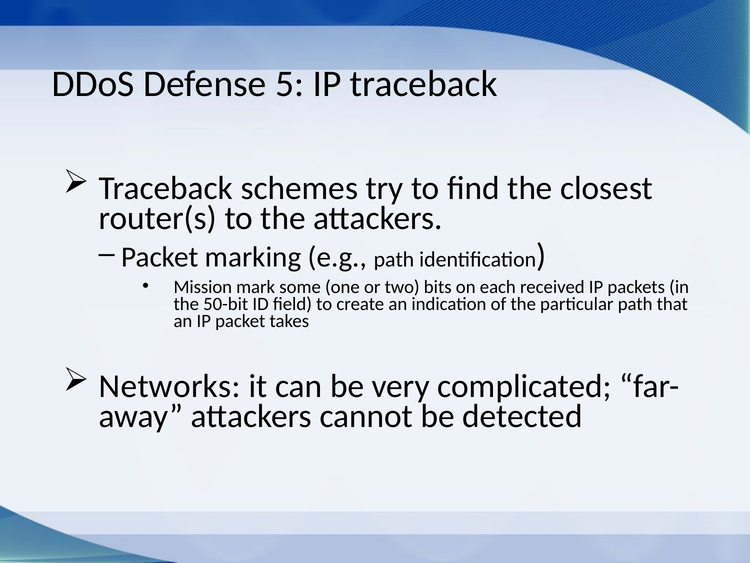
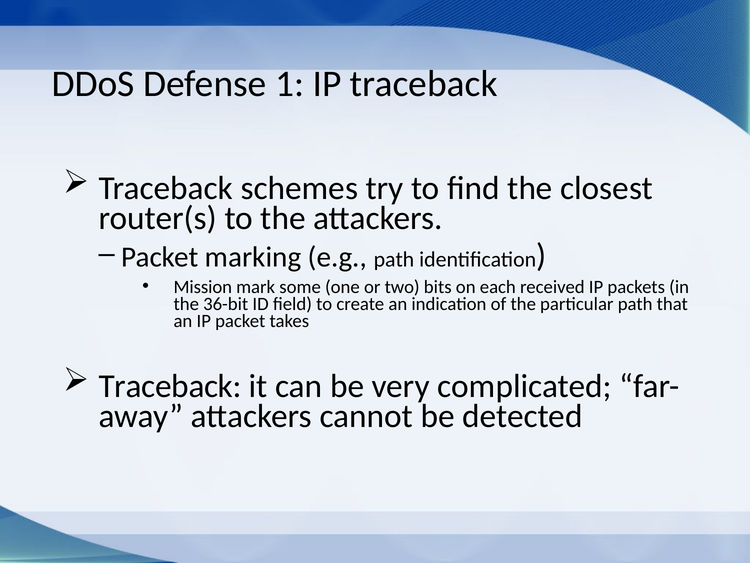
5: 5 -> 1 (290, 84)
50-bit: 50-bit -> 36-bit (226, 304)
Networks: Networks -> Traceback (170, 386)
